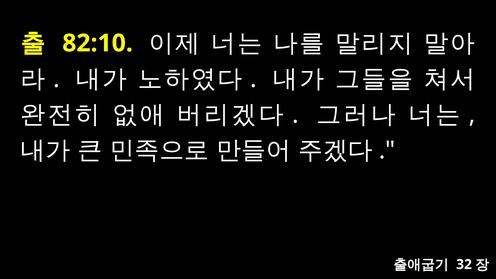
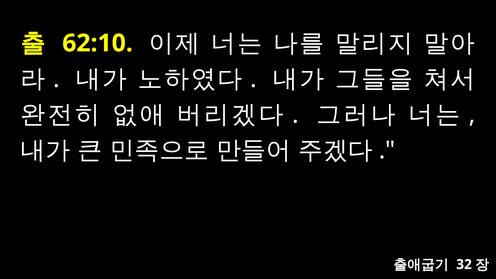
82:10: 82:10 -> 62:10 (98, 43)
